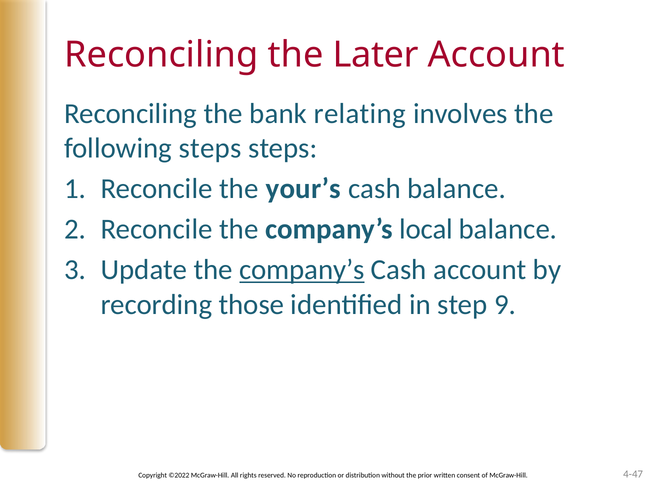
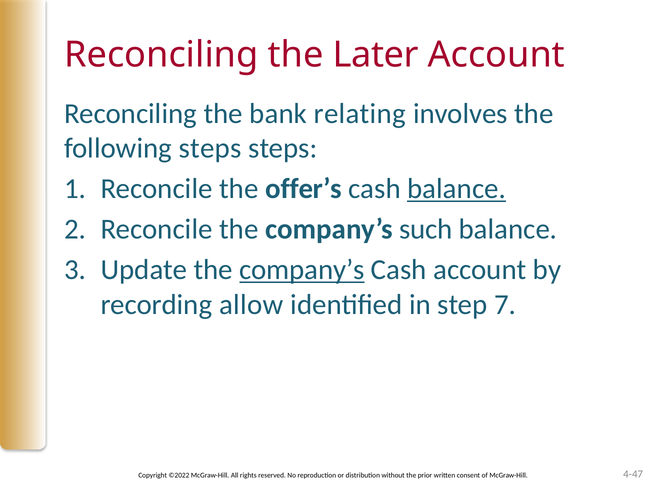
your’s: your’s -> offer’s (303, 189)
balance underline: none -> present (457, 189)
local: local -> such (426, 230)
those: those -> allow (251, 305)
9: 9 -> 7 (505, 305)
